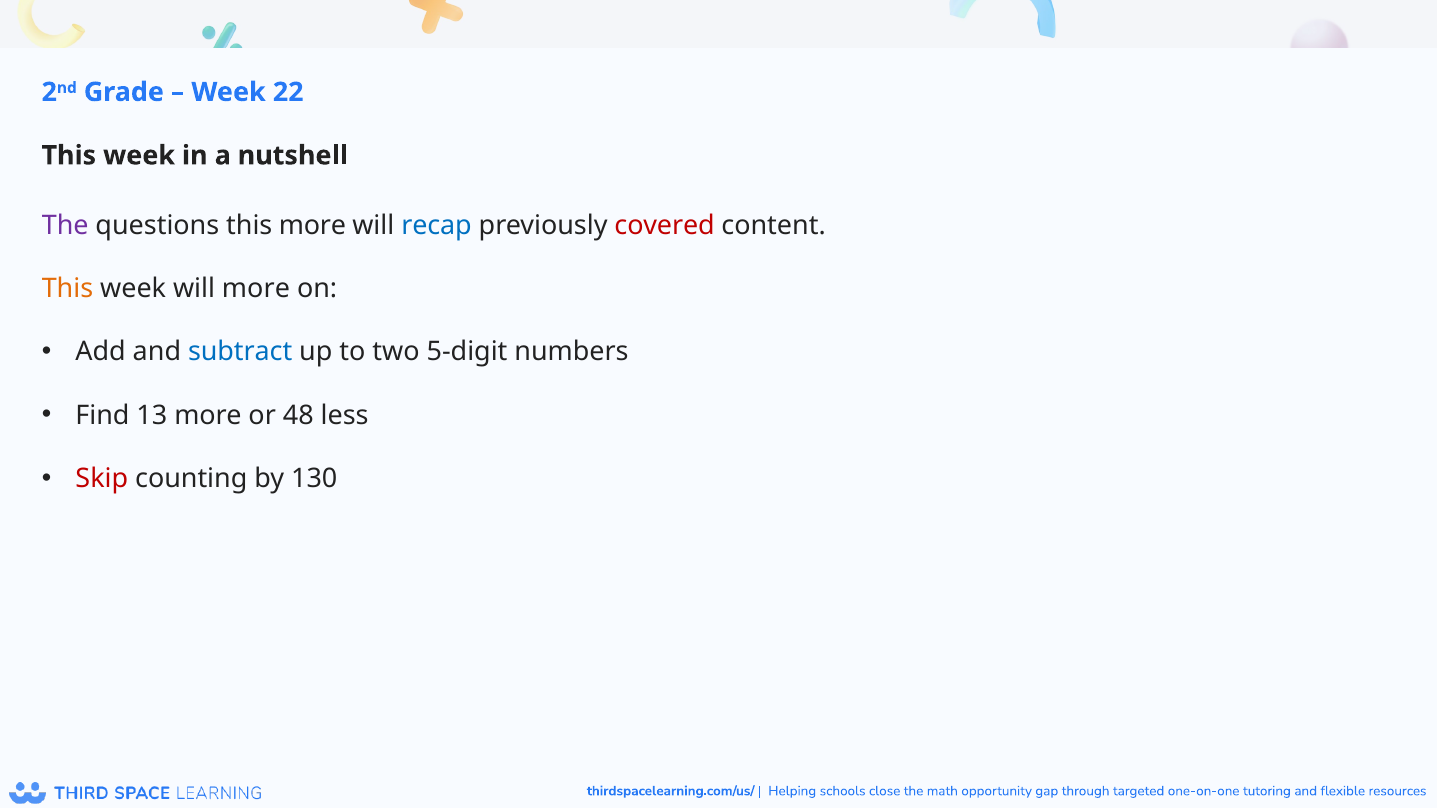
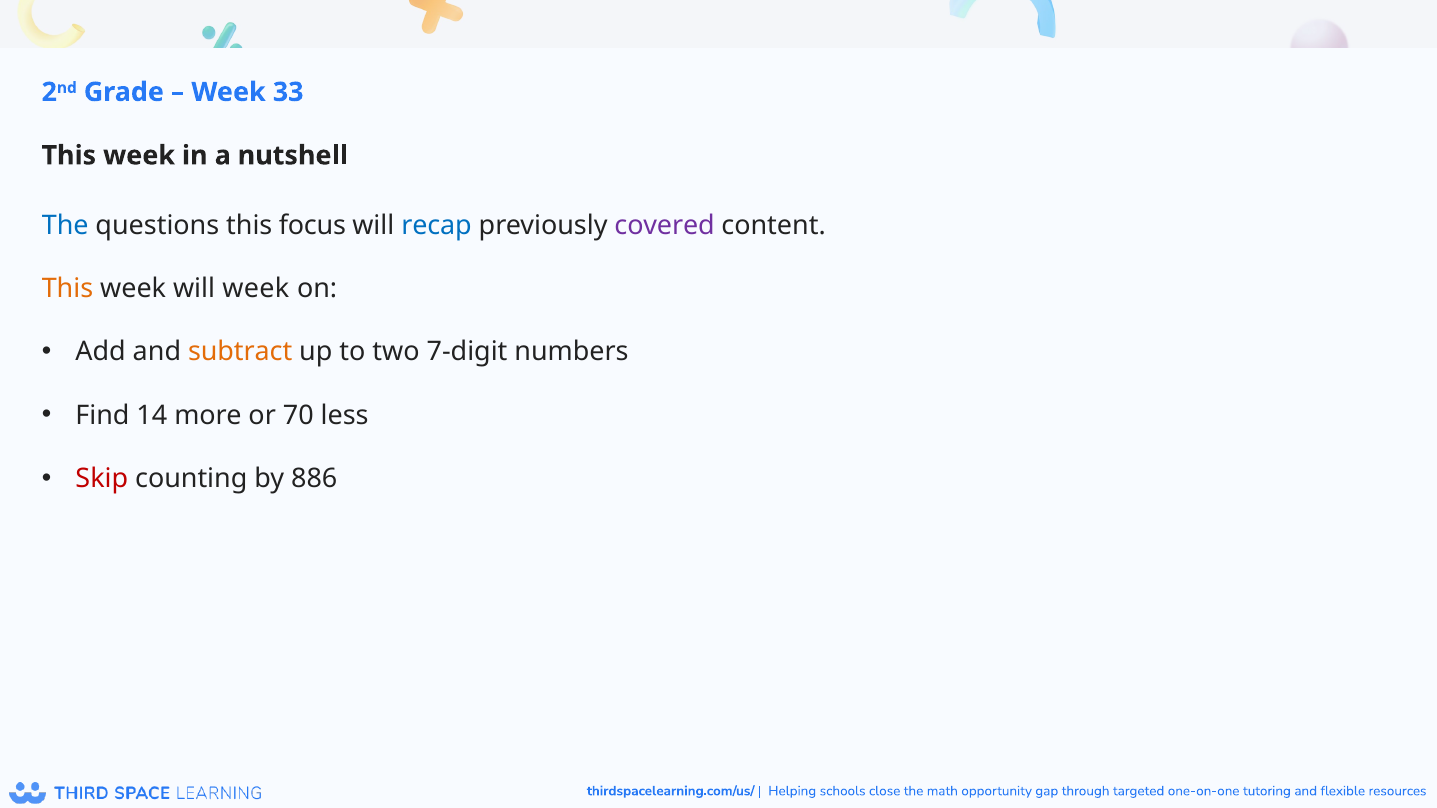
22: 22 -> 33 (288, 92)
The colour: purple -> blue (65, 225)
this more: more -> focus (312, 225)
covered colour: red -> purple (665, 225)
will more: more -> week (256, 289)
subtract colour: blue -> orange (240, 352)
5-digit: 5-digit -> 7-digit (467, 352)
13: 13 -> 14 (152, 416)
48: 48 -> 70 (298, 416)
130: 130 -> 886 (314, 479)
